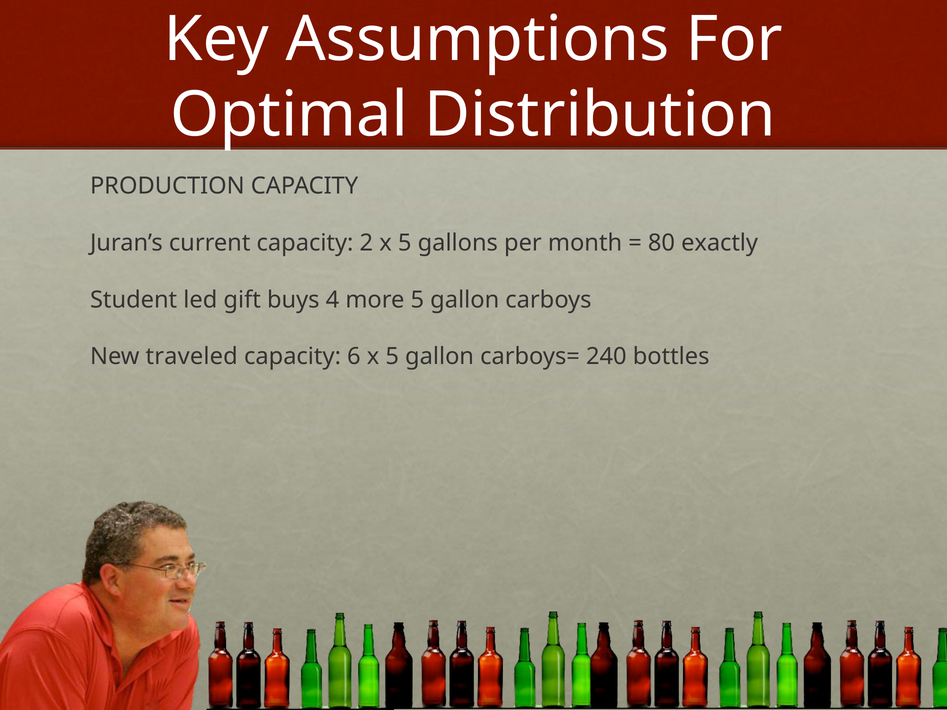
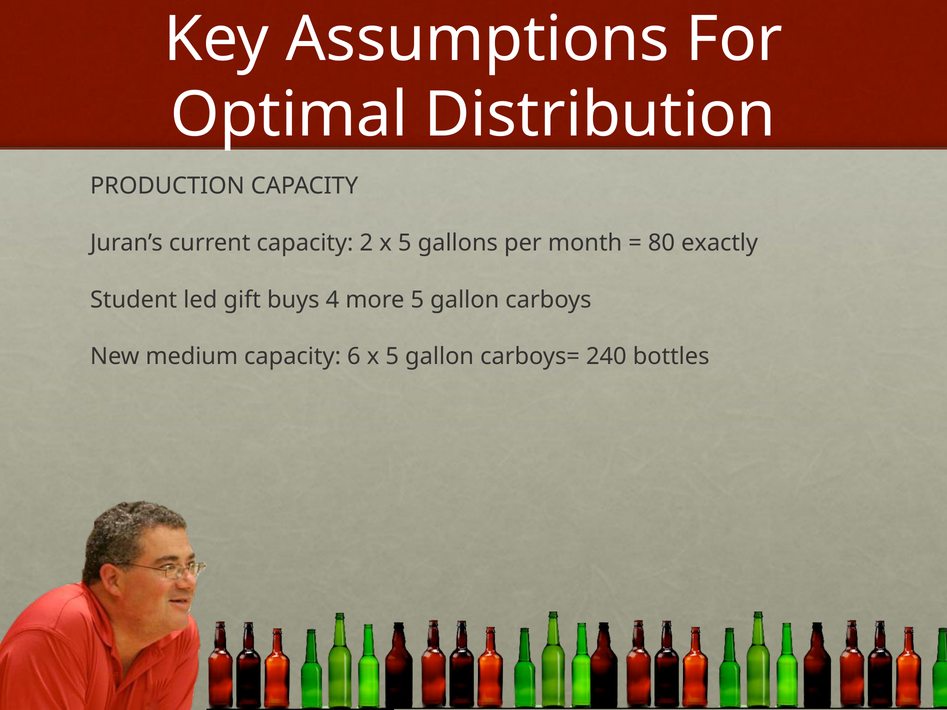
traveled: traveled -> medium (192, 357)
